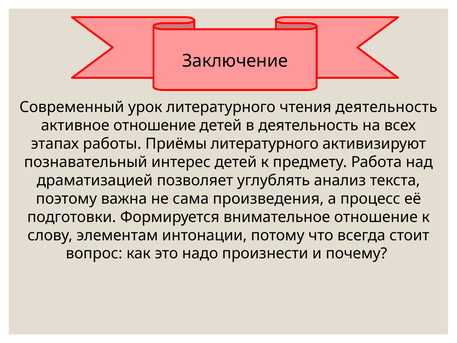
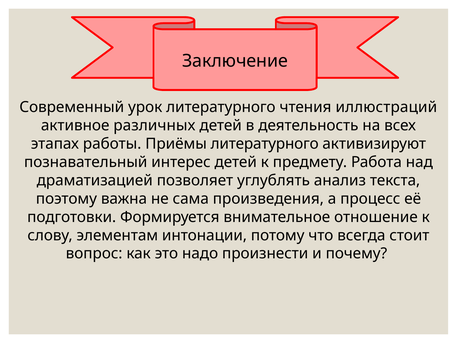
чтения деятельность: деятельность -> иллюстраций (386, 107)
активное отношение: отношение -> различных (154, 125)
